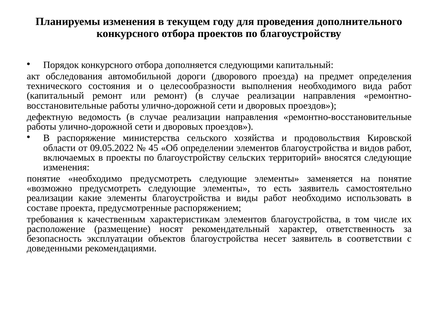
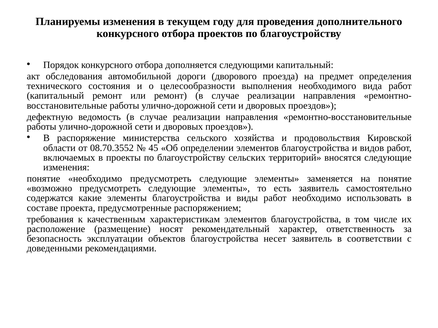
09.05.2022: 09.05.2022 -> 08.70.3552 (112, 148)
реализации: реализации -> содержатся (50, 198)
